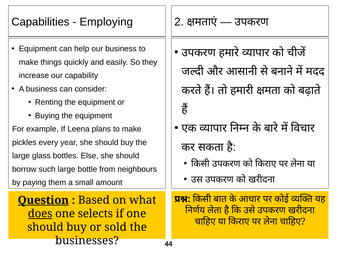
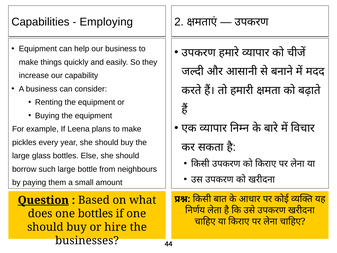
does underline: present -> none (40, 214)
one selects: selects -> bottles (95, 214)
sold: sold -> hire (116, 227)
